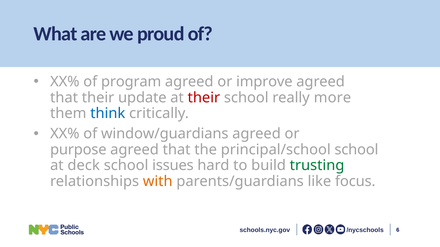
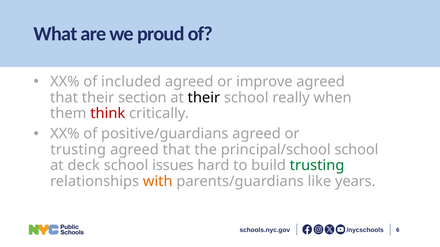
program: program -> included (131, 82)
update: update -> section (142, 98)
their colour: red -> black (204, 98)
more: more -> when (333, 98)
think colour: blue -> red (108, 114)
window/guardians: window/guardians -> positive/guardians (165, 134)
purpose: purpose -> trusting (78, 150)
focus: focus -> years (355, 182)
